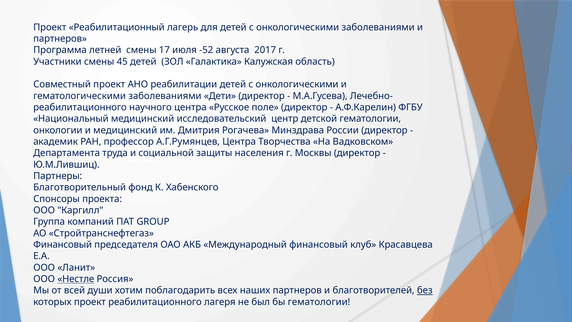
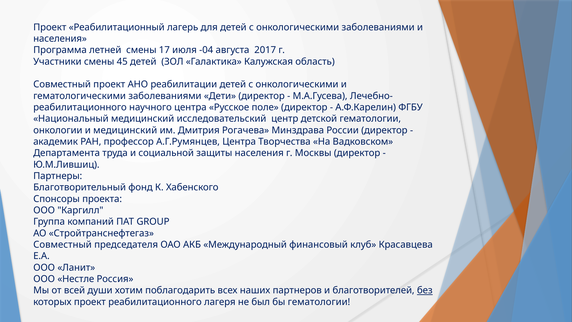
партнеров: партнеров -> населения (60, 39)
-52: -52 -> -04 (206, 50)
Финансовый: Финансовый -> Совместный (63, 245)
Нестле underline: present -> none (76, 279)
